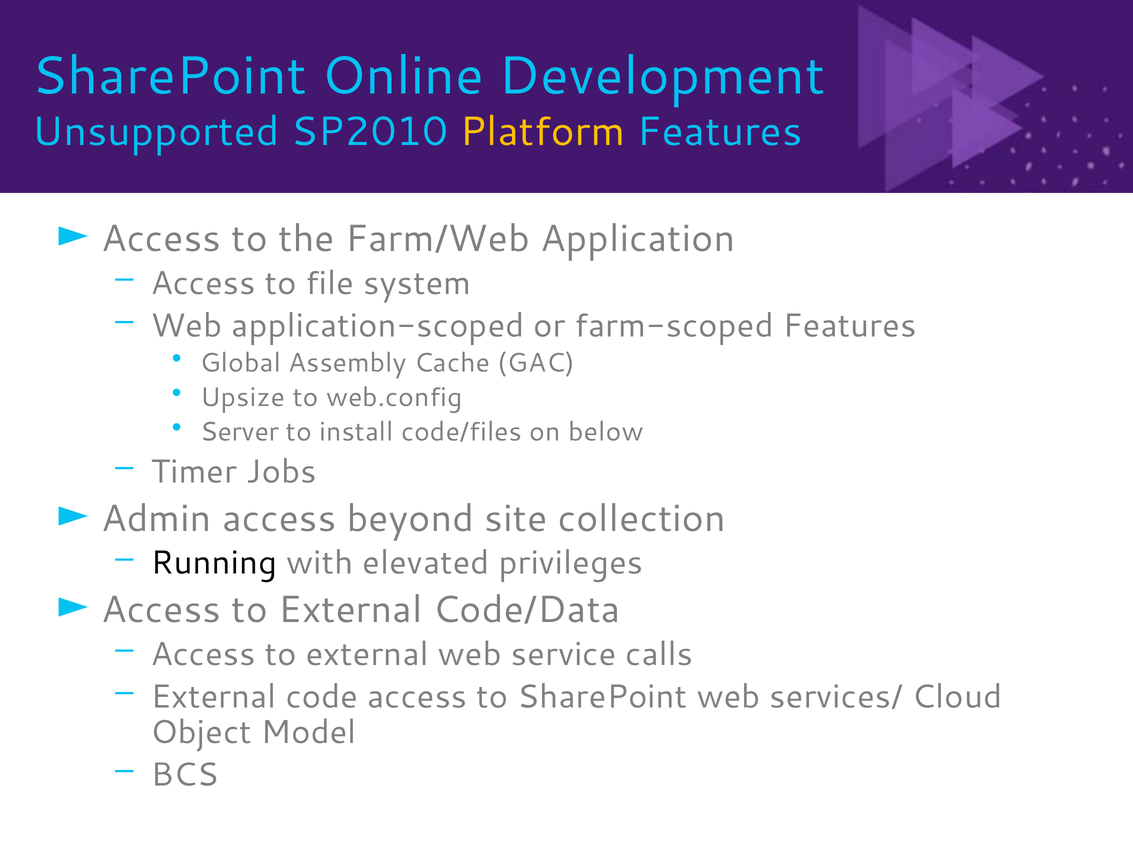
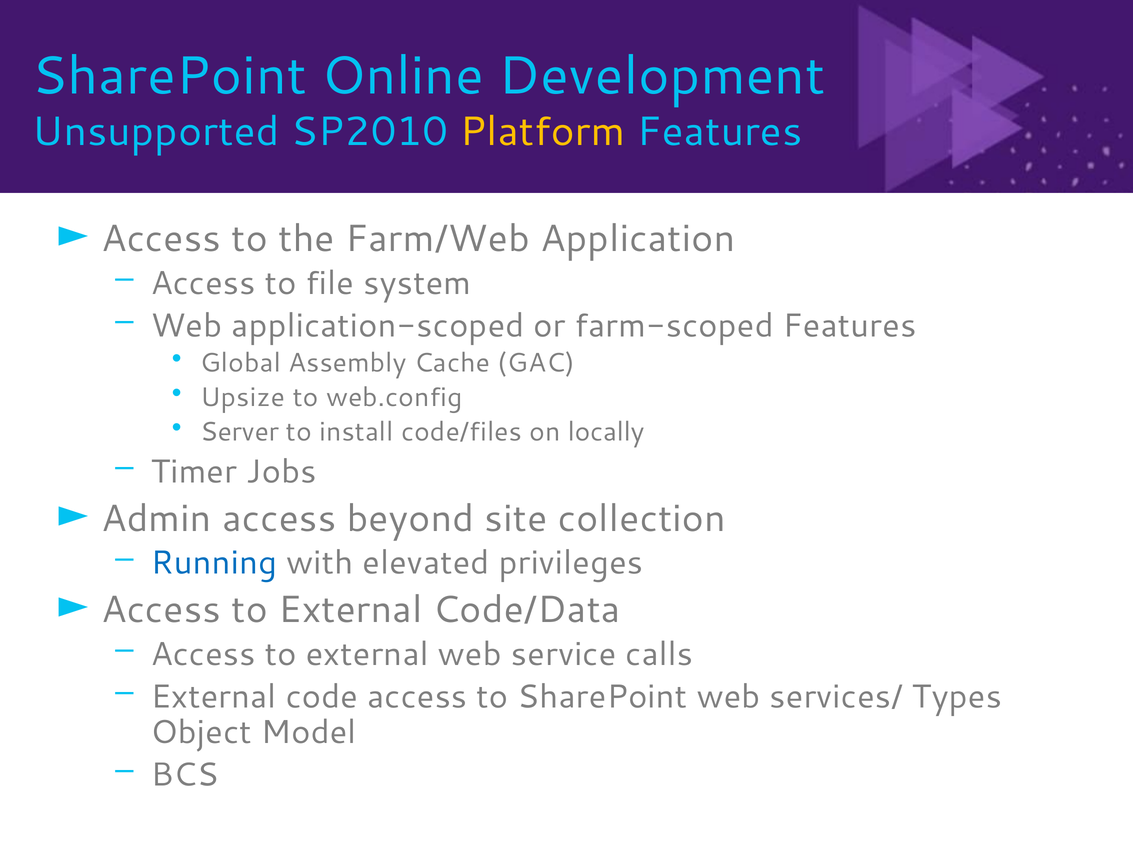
below: below -> locally (606, 432)
Running colour: black -> blue (214, 563)
Cloud: Cloud -> Types (957, 696)
